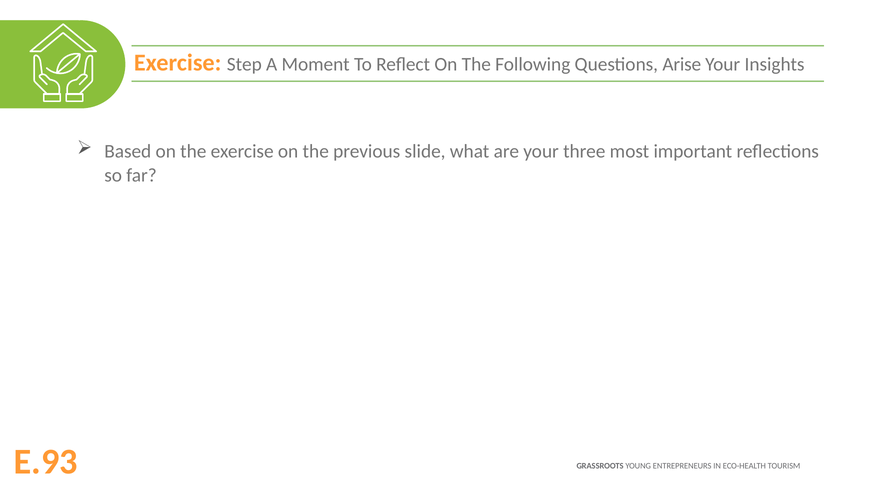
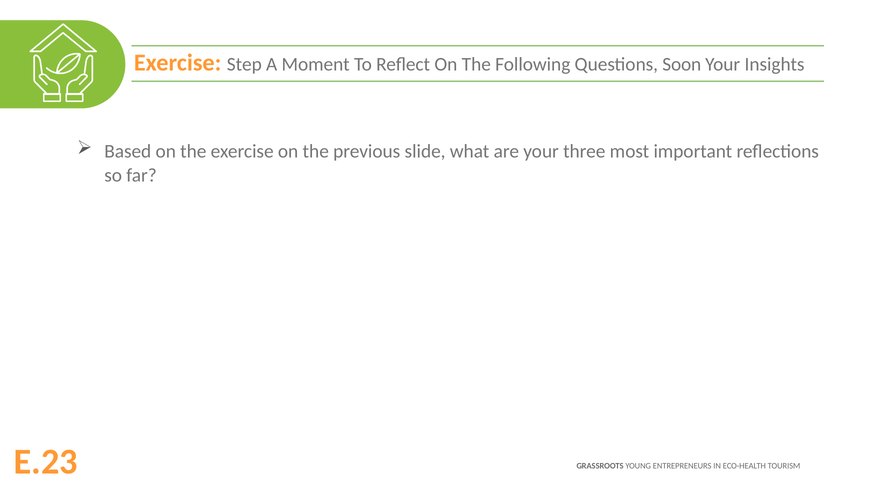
Arise: Arise -> Soon (682, 65)
E.93: E.93 -> E.23 (46, 462)
